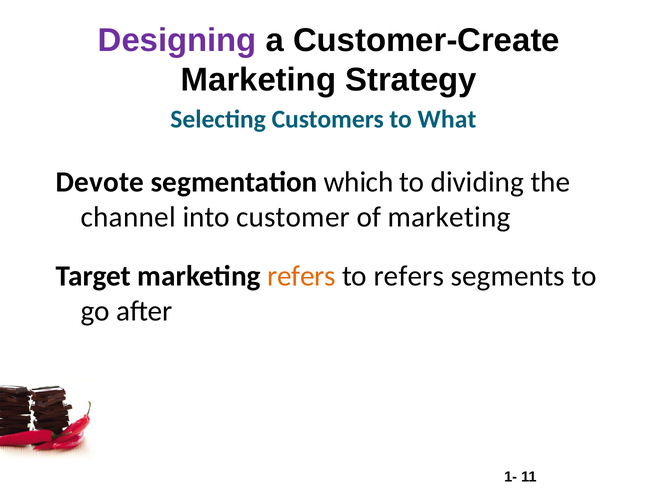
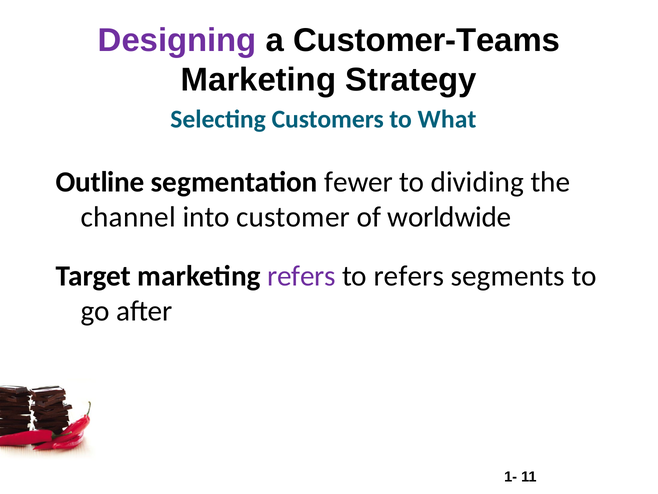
Customer-Create: Customer-Create -> Customer-Teams (427, 40)
Devote: Devote -> Outline (100, 182)
which: which -> fewer (359, 182)
of marketing: marketing -> worldwide (449, 217)
refers colour: orange -> purple (302, 276)
